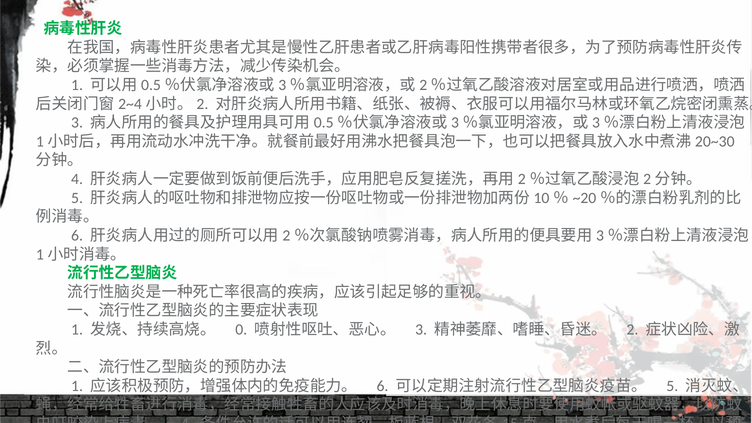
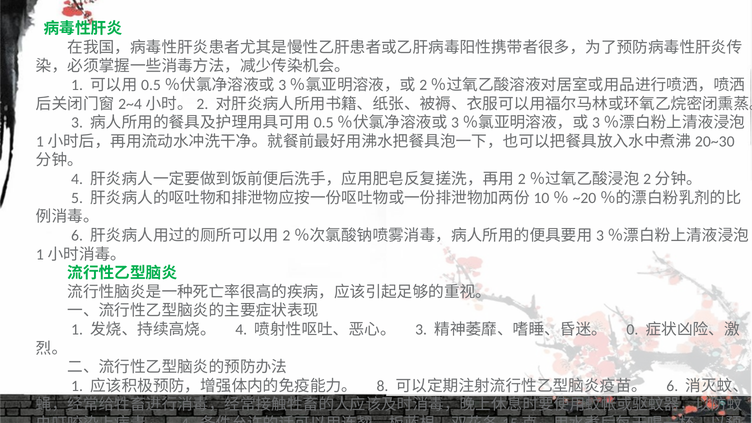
0: 0 -> 4 (241, 330)
2: 2 -> 0 (632, 330)
6: 6 -> 8 (383, 386)
5: 5 -> 6 (672, 386)
